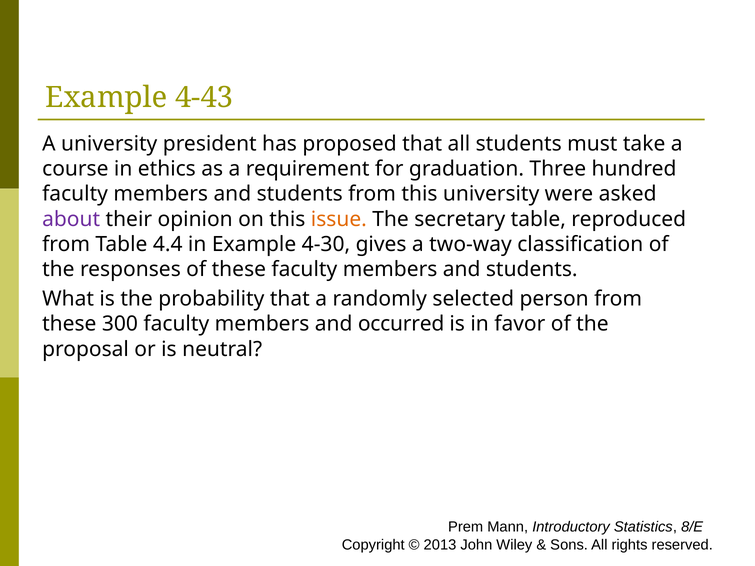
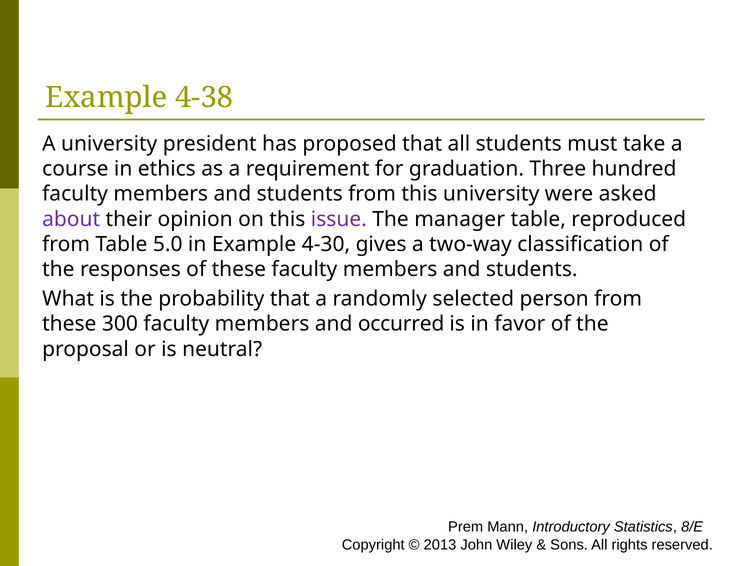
4-43: 4-43 -> 4-38 (204, 98)
issue colour: orange -> purple (339, 219)
secretary: secretary -> manager (460, 219)
4.4: 4.4 -> 5.0 (168, 244)
